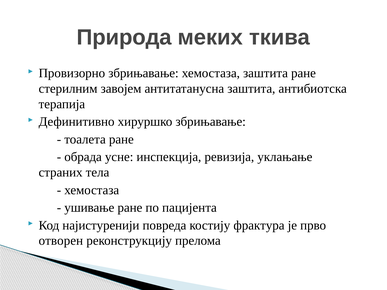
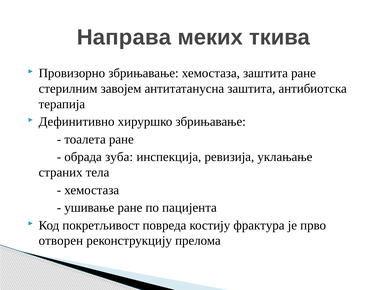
Природа: Природа -> Направа (124, 37)
усне: усне -> зуба (119, 157)
најистуренији: најистуренији -> покретљивост (101, 225)
